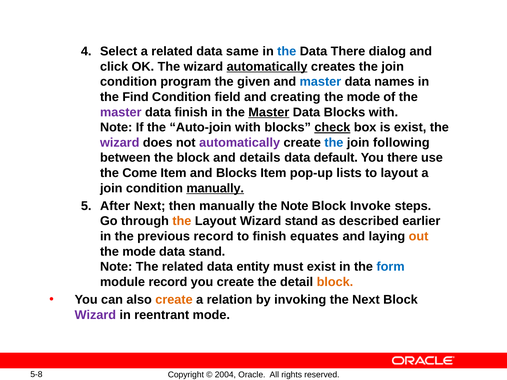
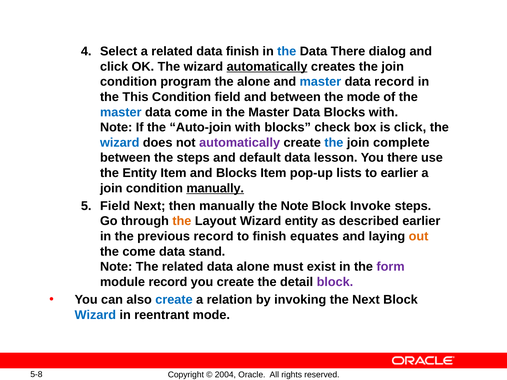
data same: same -> finish (243, 51)
the given: given -> alone (254, 82)
data names: names -> record (394, 82)
Find: Find -> This (135, 97)
and creating: creating -> between (295, 97)
master colour: purple -> blue (121, 112)
data finish: finish -> come (191, 112)
Master underline: present -> none (269, 112)
check underline: present -> none (332, 127)
is exist: exist -> click (410, 127)
wizard colour: purple -> blue (120, 143)
following: following -> complete (401, 143)
the block: block -> steps (193, 158)
details: details -> default (260, 158)
default: default -> lesson (336, 158)
the Come: Come -> Entity (140, 173)
to layout: layout -> earlier (399, 173)
5 After: After -> Field (115, 206)
Wizard stand: stand -> entity (301, 221)
mode: mode -> come (139, 252)
data entity: entity -> alone (253, 267)
form colour: blue -> purple (391, 267)
block colour: orange -> purple (335, 282)
create colour: orange -> blue (174, 300)
Wizard colour: purple -> blue (95, 315)
